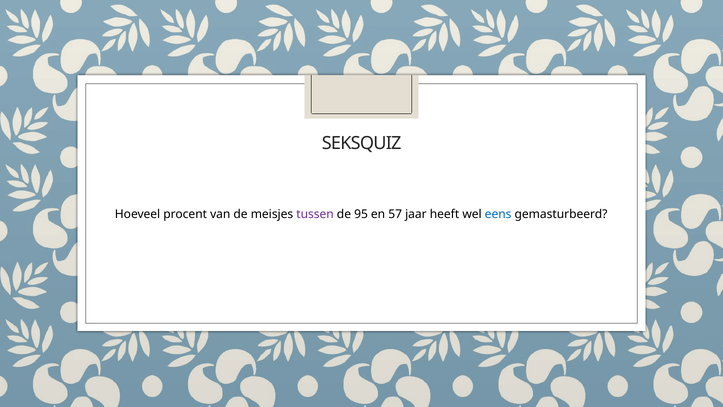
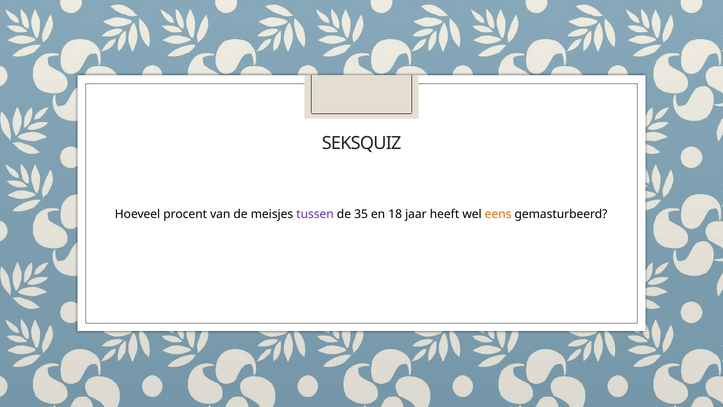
95: 95 -> 35 (361, 214)
57: 57 -> 18 (395, 214)
eens colour: blue -> orange (498, 214)
